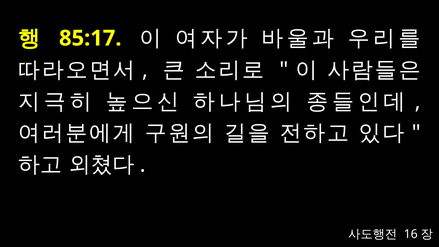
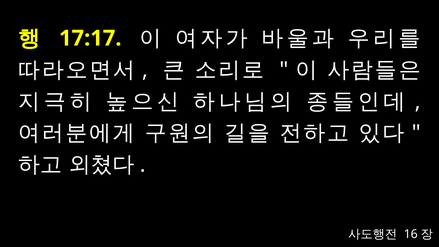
85:17: 85:17 -> 17:17 (90, 38)
